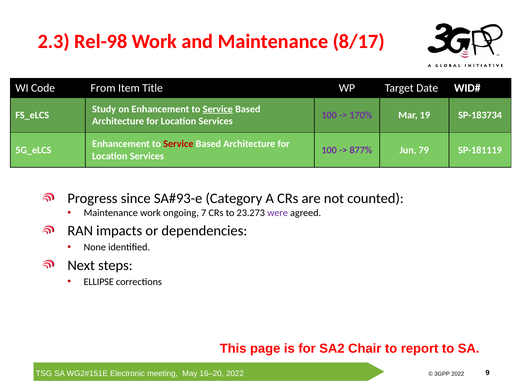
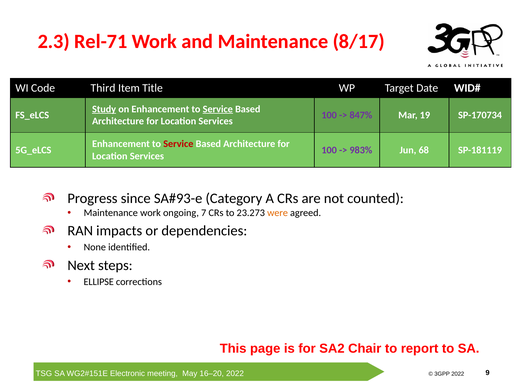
Rel-98: Rel-98 -> Rel-71 (101, 41)
From: From -> Third (103, 88)
Study underline: none -> present (104, 109)
170%: 170% -> 847% (361, 115)
SP-183734: SP-183734 -> SP-170734 (480, 115)
877%: 877% -> 983% (361, 150)
79: 79 -> 68 (424, 150)
were colour: purple -> orange (278, 213)
